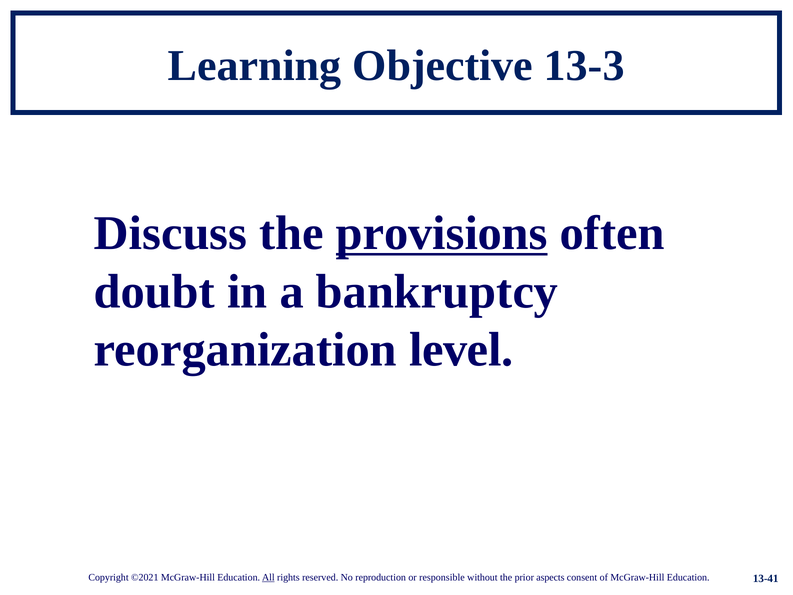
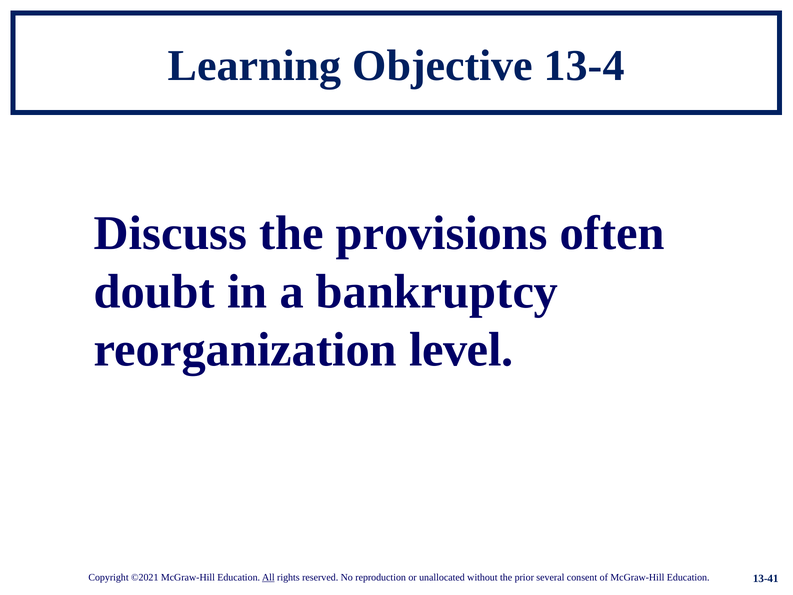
13-3: 13-3 -> 13-4 (584, 66)
provisions underline: present -> none (442, 233)
responsible: responsible -> unallocated (442, 577)
aspects: aspects -> several (550, 577)
